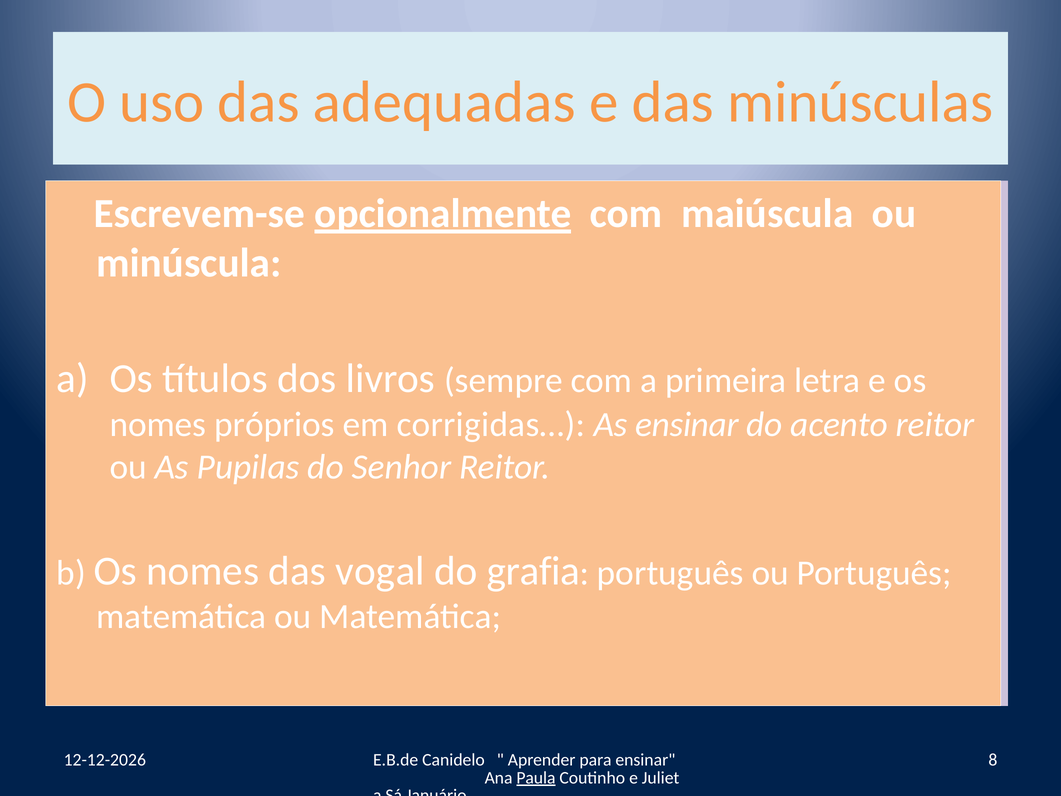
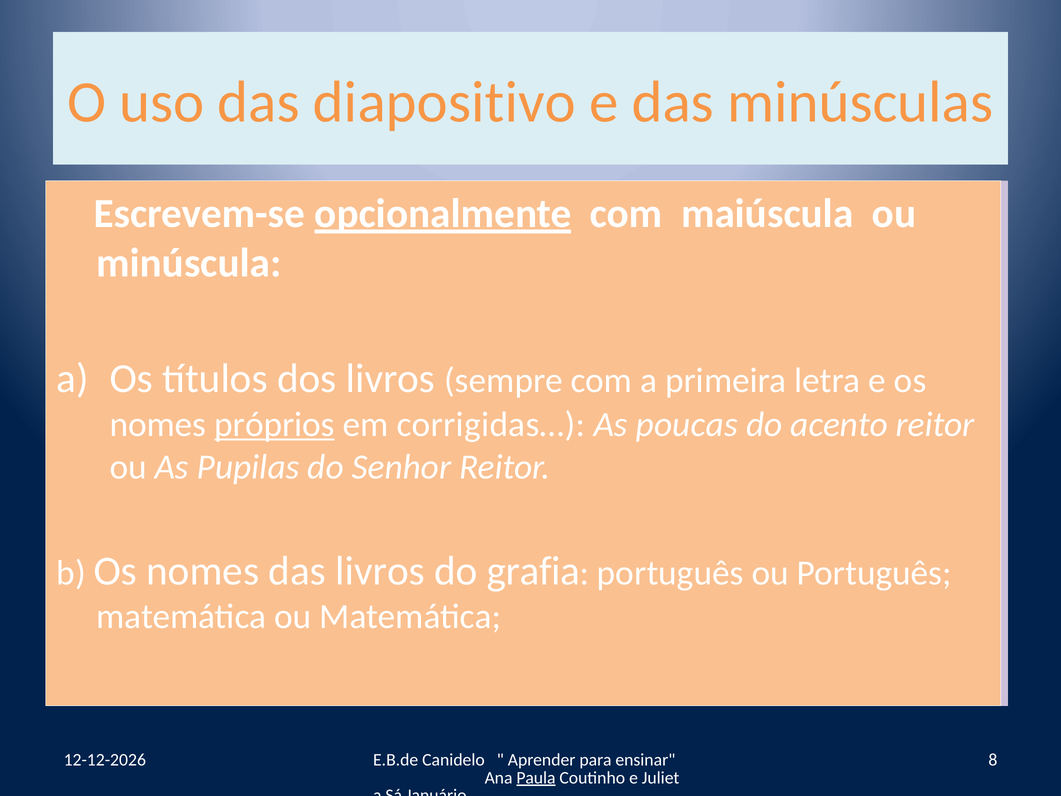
adequadas: adequadas -> diapositivo (444, 102)
próprios underline: none -> present (275, 424)
As ensinar: ensinar -> poucas (687, 424)
vogal: vogal -> livros (380, 571)
